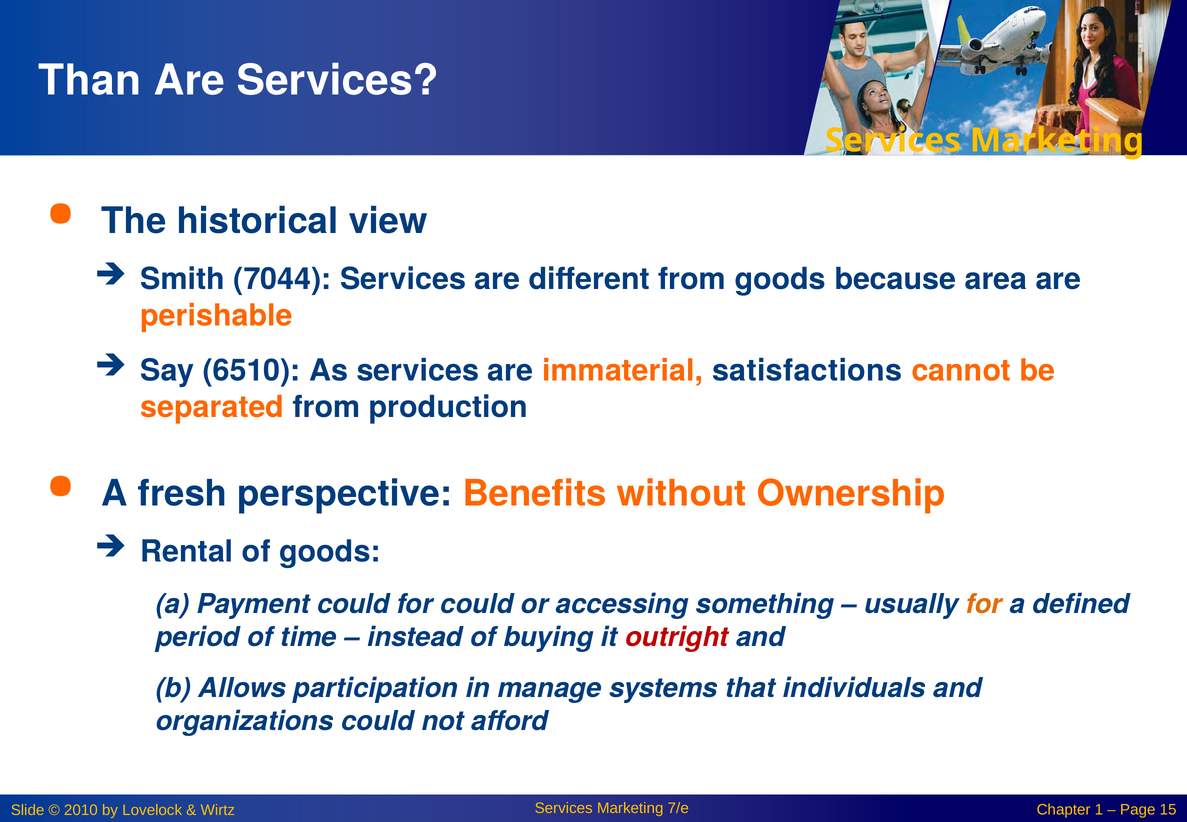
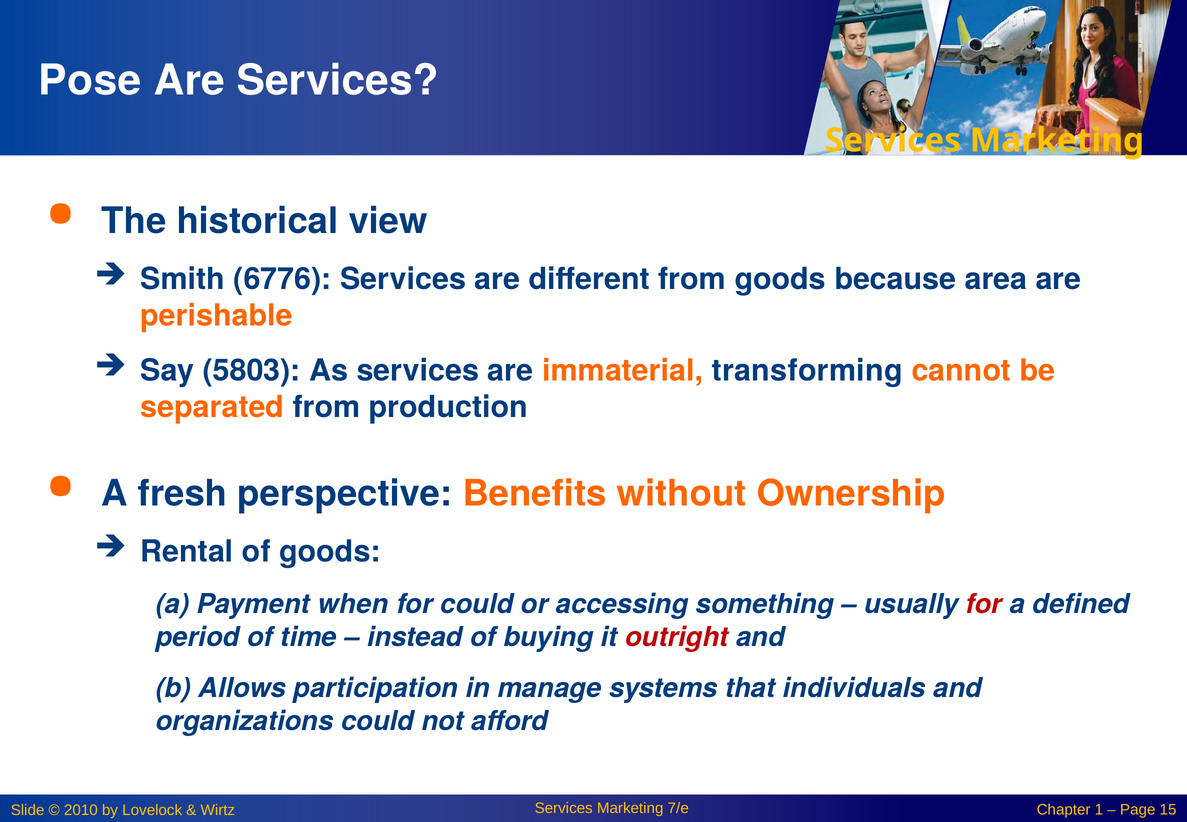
Than: Than -> Pose (90, 81)
7044: 7044 -> 6776 (282, 279)
6510: 6510 -> 5803 (252, 371)
satisfactions: satisfactions -> transforming (807, 371)
Payment could: could -> when (353, 604)
for colour: orange -> red (984, 604)
